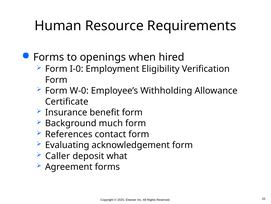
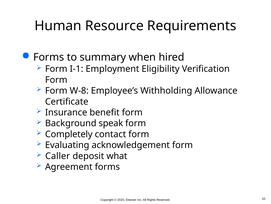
openings: openings -> summary (103, 57)
I-0: I-0 -> I-1 (76, 69)
W-0: W-0 -> W-8 (79, 90)
much: much -> speak (111, 123)
References: References -> Completely (69, 134)
